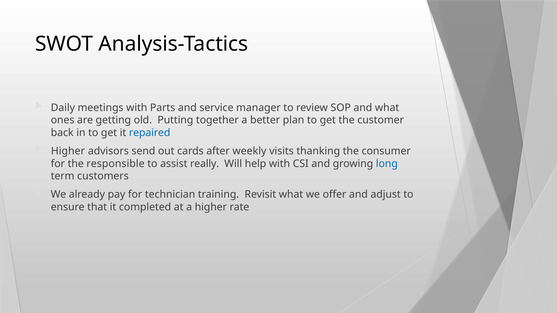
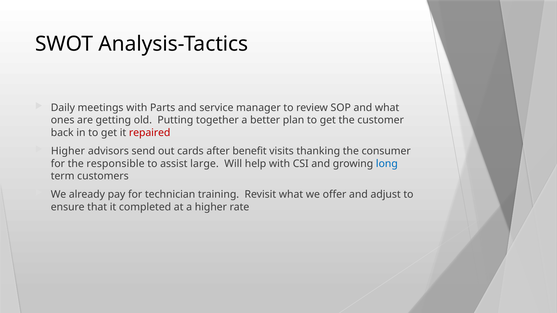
repaired colour: blue -> red (150, 133)
weekly: weekly -> benefit (250, 151)
really: really -> large (204, 164)
